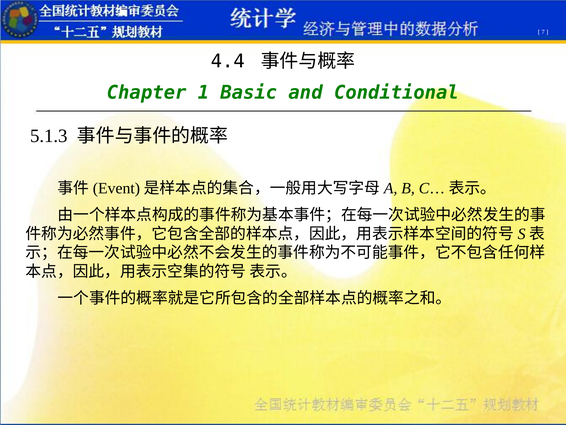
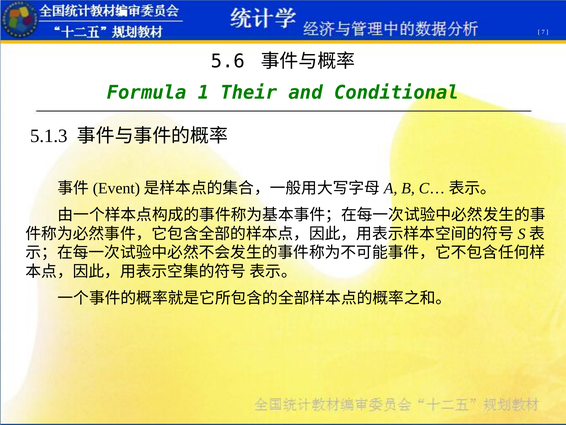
4.4: 4.4 -> 5.6 (228, 61)
Chapter: Chapter -> Formula (147, 92)
Basic: Basic -> Their (249, 92)
